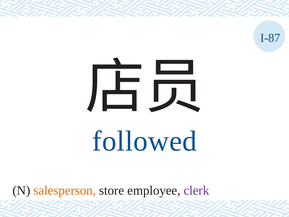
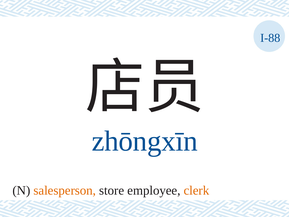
I-87: I-87 -> I-88 (270, 38)
followed: followed -> zhōngxīn (145, 141)
clerk colour: purple -> orange (196, 190)
